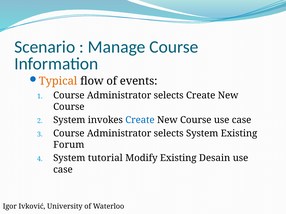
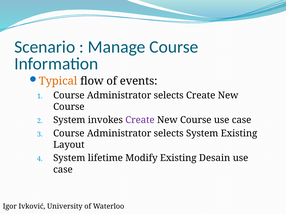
Create colour: blue -> purple (140, 120)
Forum: Forum -> Layout (69, 145)
tutorial: tutorial -> lifetime (105, 158)
